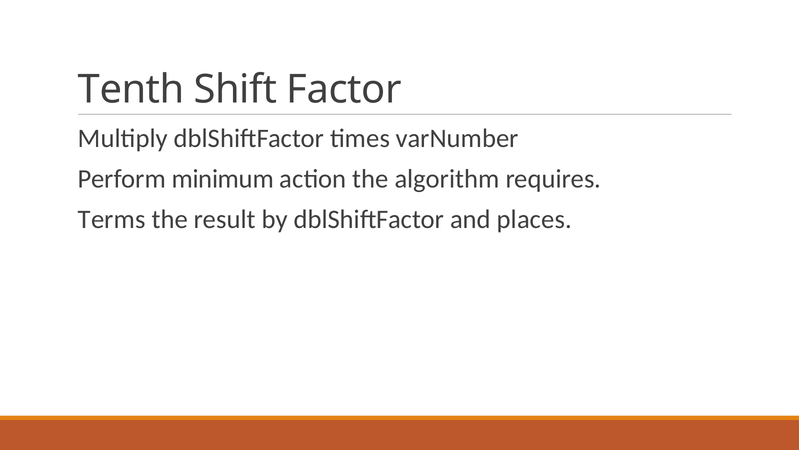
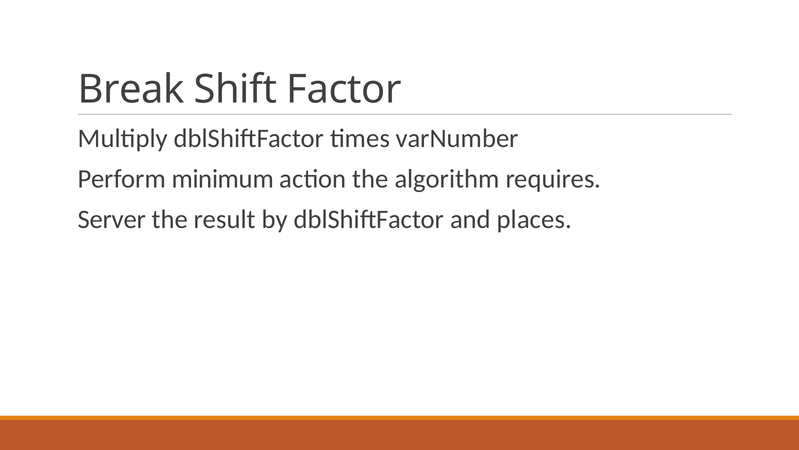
Tenth: Tenth -> Break (131, 90)
Terms: Terms -> Server (112, 219)
